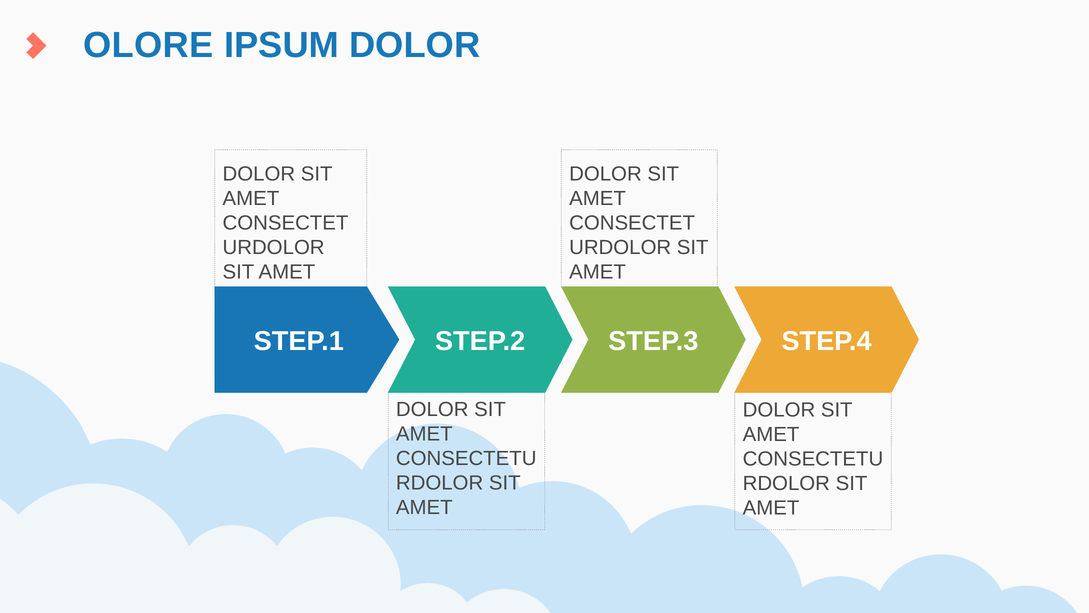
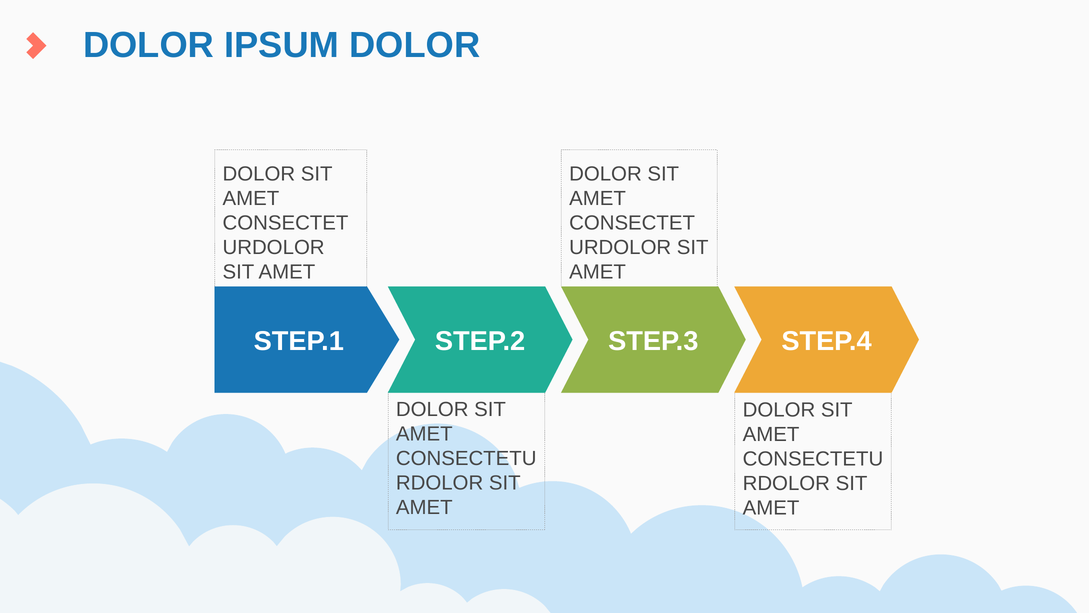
OLORE: OLORE -> DOLOR (149, 45)
